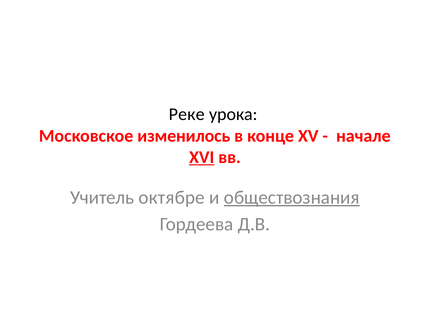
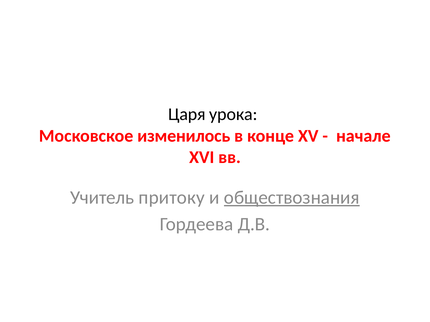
Реке: Реке -> Царя (187, 114)
XVI underline: present -> none (202, 157)
октябре: октябре -> притоку (172, 198)
